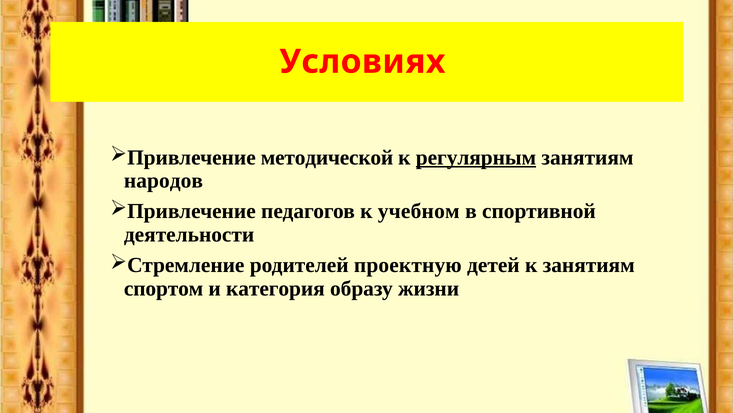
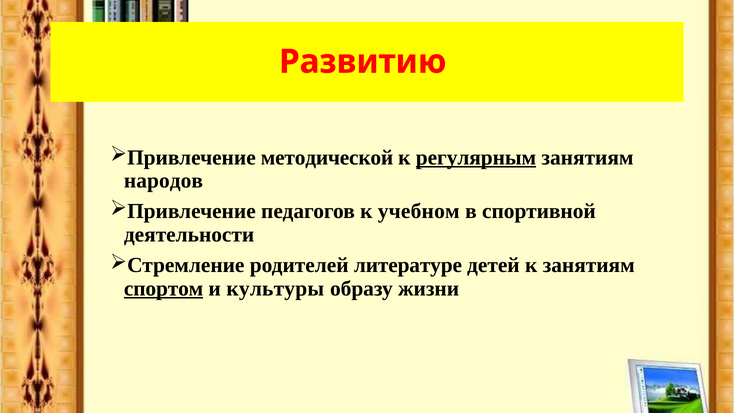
Условиях: Условиях -> Развитию (363, 62)
проектную: проектную -> литературе (408, 265)
спортом underline: none -> present (164, 288)
категория: категория -> культуры (275, 288)
